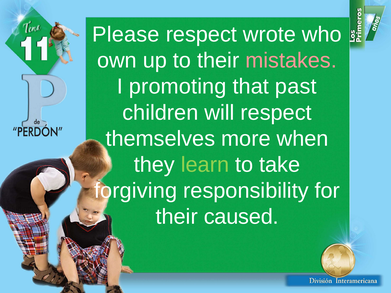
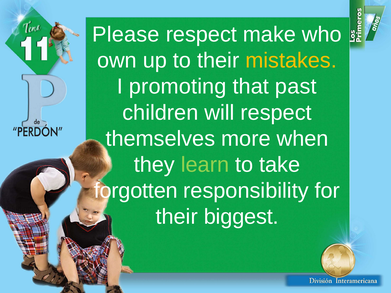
wrote: wrote -> make (269, 35)
mistakes colour: pink -> yellow (291, 61)
forgiving: forgiving -> forgotten (136, 191)
caused: caused -> biggest (241, 217)
